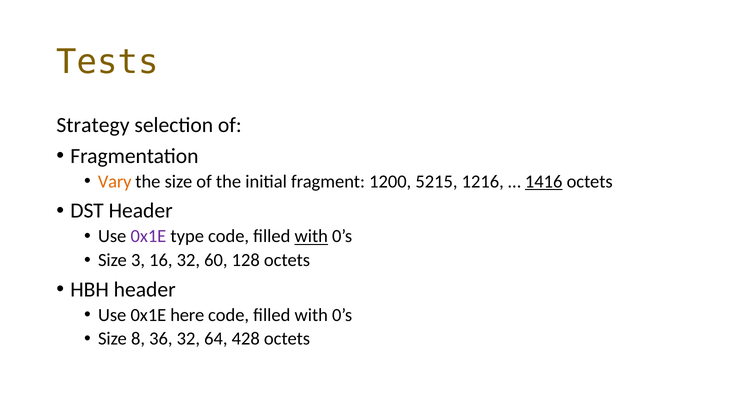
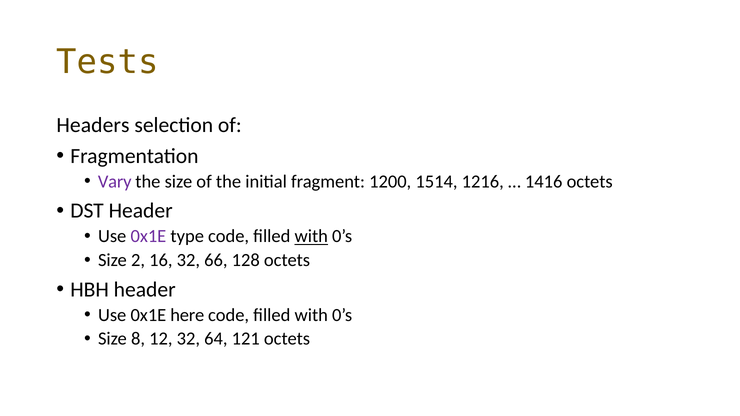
Strategy: Strategy -> Headers (93, 125)
Vary colour: orange -> purple (115, 182)
5215: 5215 -> 1514 (436, 182)
1416 underline: present -> none (544, 182)
3: 3 -> 2 (138, 260)
60: 60 -> 66 (216, 260)
36: 36 -> 12 (161, 339)
428: 428 -> 121 (246, 339)
